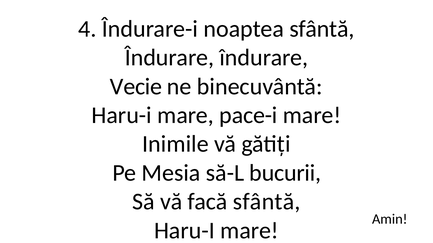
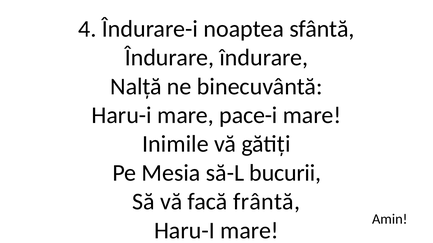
Vecie: Vecie -> Nalță (136, 87)
facă sfântă: sfântă -> frântă (267, 202)
